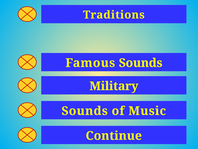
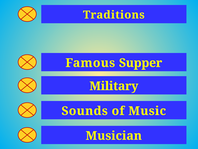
Famous Sounds: Sounds -> Supper (141, 63)
Continue: Continue -> Musician (114, 135)
